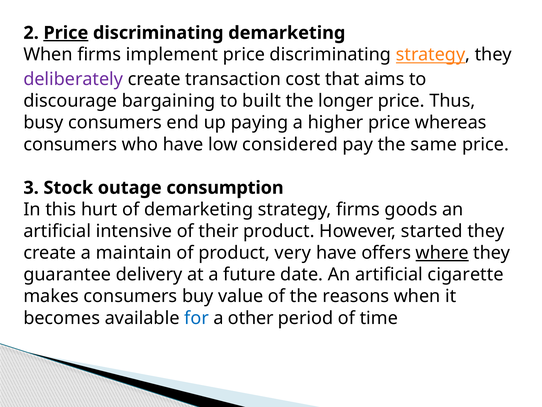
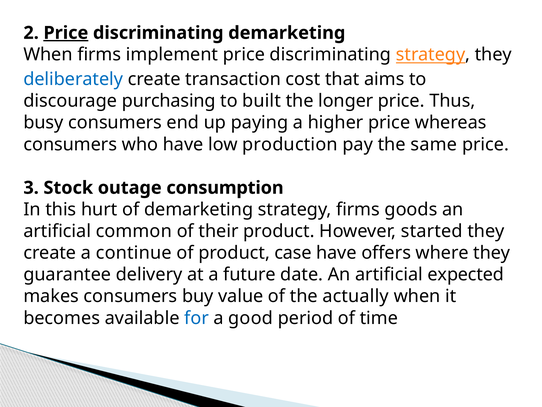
deliberately colour: purple -> blue (73, 79)
bargaining: bargaining -> purchasing (169, 101)
considered: considered -> production (290, 144)
intensive: intensive -> common (134, 231)
maintain: maintain -> continue (134, 253)
very: very -> case (293, 253)
where underline: present -> none (442, 253)
cigarette: cigarette -> expected (466, 274)
reasons: reasons -> actually (356, 296)
other: other -> good (251, 318)
